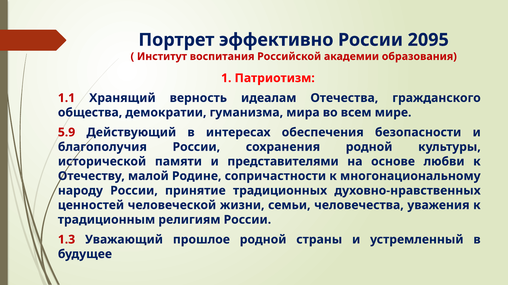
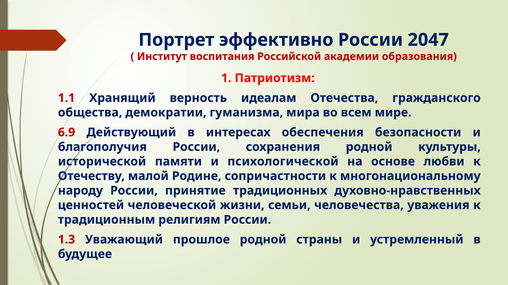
2095: 2095 -> 2047 (428, 40)
5.9: 5.9 -> 6.9 (67, 133)
представителями: представителями -> психологической (283, 162)
